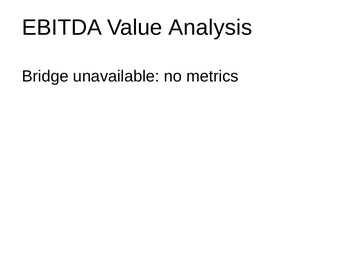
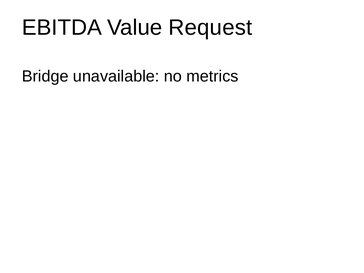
Analysis: Analysis -> Request (210, 28)
